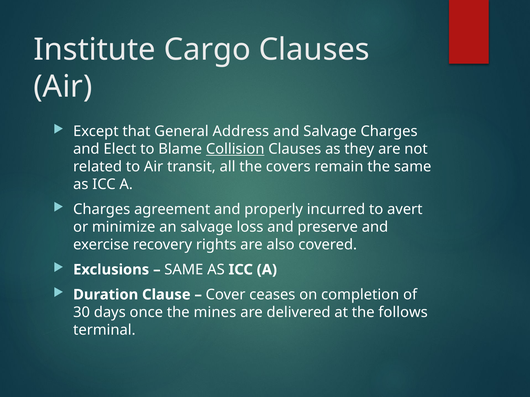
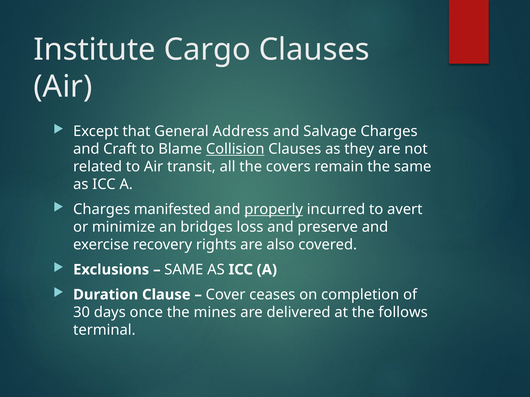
Elect: Elect -> Craft (120, 149)
agreement: agreement -> manifested (172, 210)
properly underline: none -> present (274, 210)
an salvage: salvage -> bridges (207, 227)
